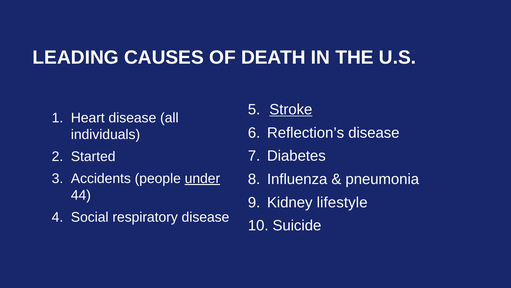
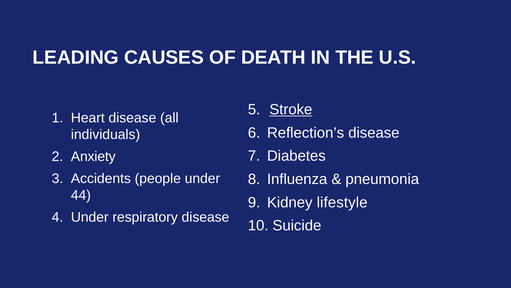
Started: Started -> Anxiety (93, 156)
under underline: present -> none (202, 178)
Social: Social -> Under (90, 217)
